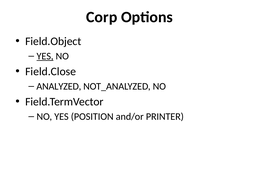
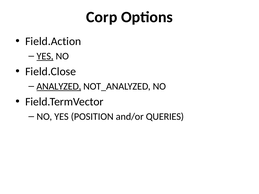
Field.Object: Field.Object -> Field.Action (53, 41)
ANALYZED underline: none -> present (59, 86)
PRINTER: PRINTER -> QUERIES (165, 117)
